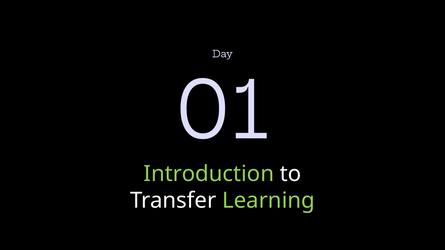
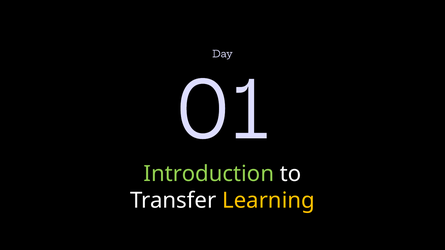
Learning colour: light green -> yellow (268, 201)
